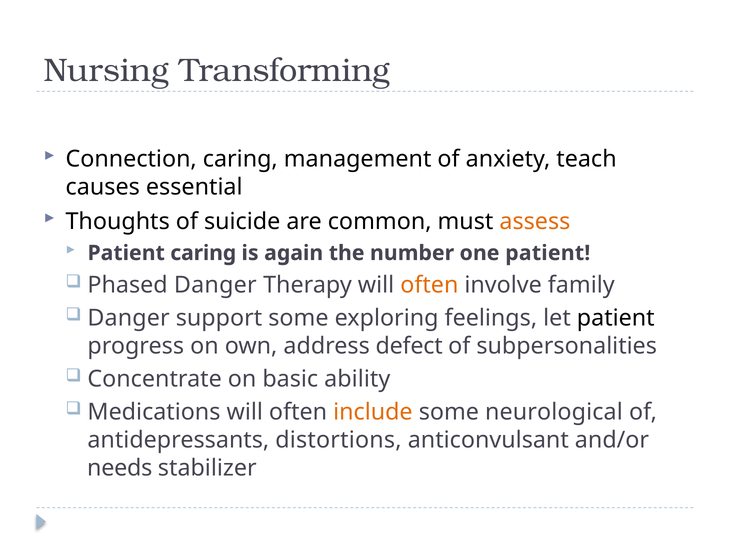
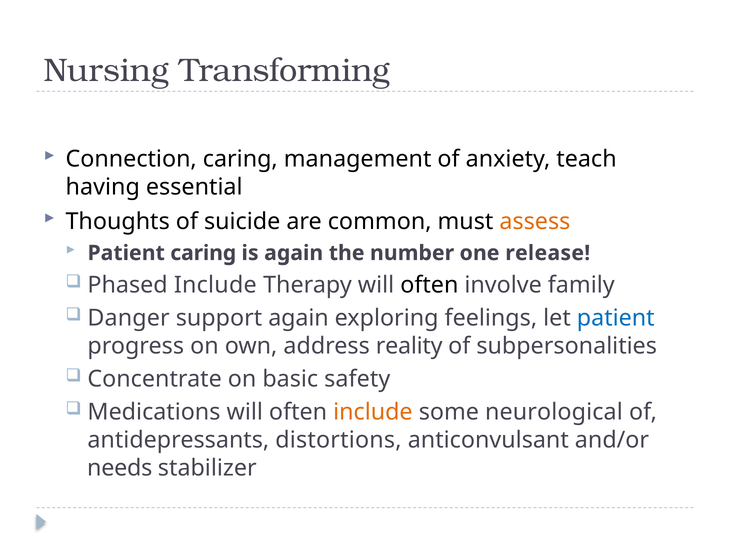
causes: causes -> having (103, 187)
one patient: patient -> release (548, 253)
Phased Danger: Danger -> Include (215, 285)
often colour: orange -> black (429, 285)
support some: some -> again (298, 318)
patient colour: black -> blue (616, 318)
defect: defect -> reality (409, 346)
ability: ability -> safety (357, 379)
